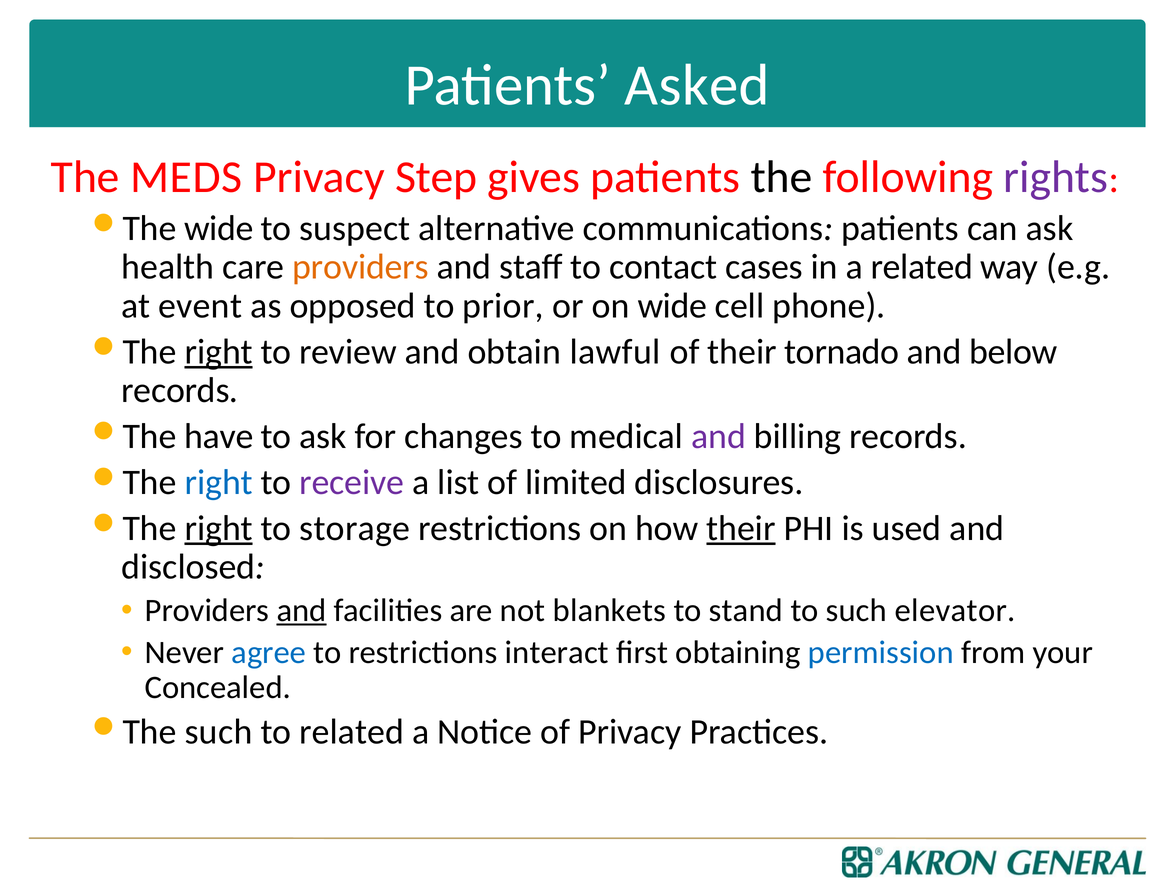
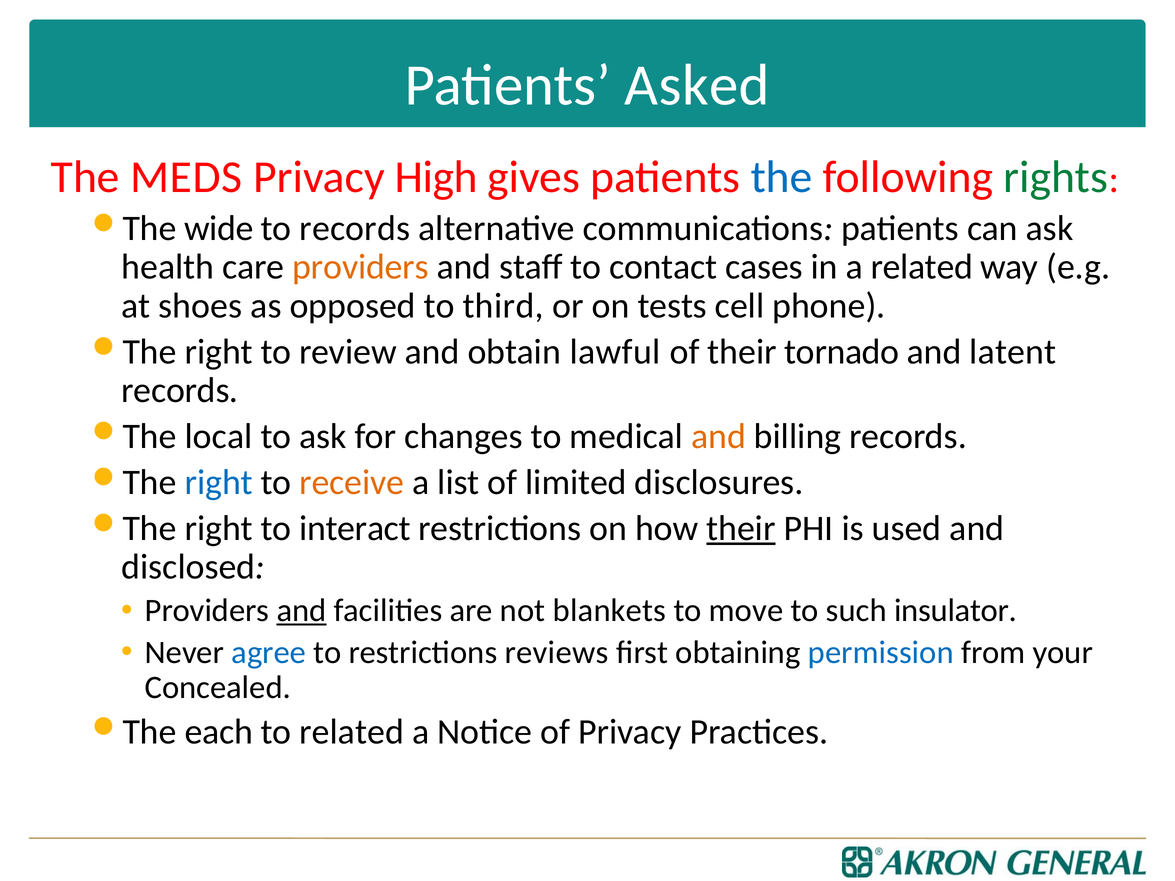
Step: Step -> High (436, 177)
the colour: black -> blue (782, 177)
rights colour: purple -> green (1056, 177)
to suspect: suspect -> records (355, 228)
event: event -> shoes (200, 306)
prior: prior -> third (503, 306)
on wide: wide -> tests (672, 306)
right underline: present -> none (219, 352)
below: below -> latent (1013, 352)
have: have -> local (219, 437)
and colour: purple -> orange (719, 437)
receive colour: purple -> orange (352, 483)
right underline: present -> none (219, 528)
storage: storage -> interact (355, 528)
stand: stand -> move (746, 611)
elevator: elevator -> insulator (956, 611)
interact: interact -> reviews (557, 653)
such: such -> each (219, 732)
